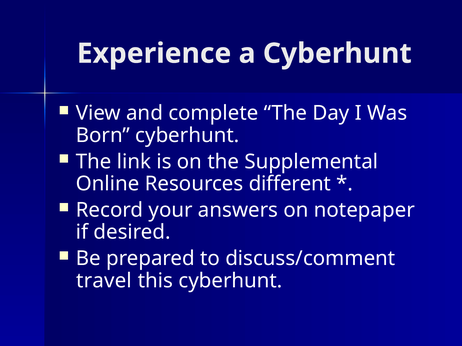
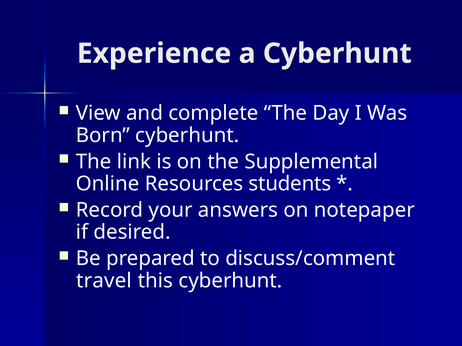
different: different -> students (290, 184)
